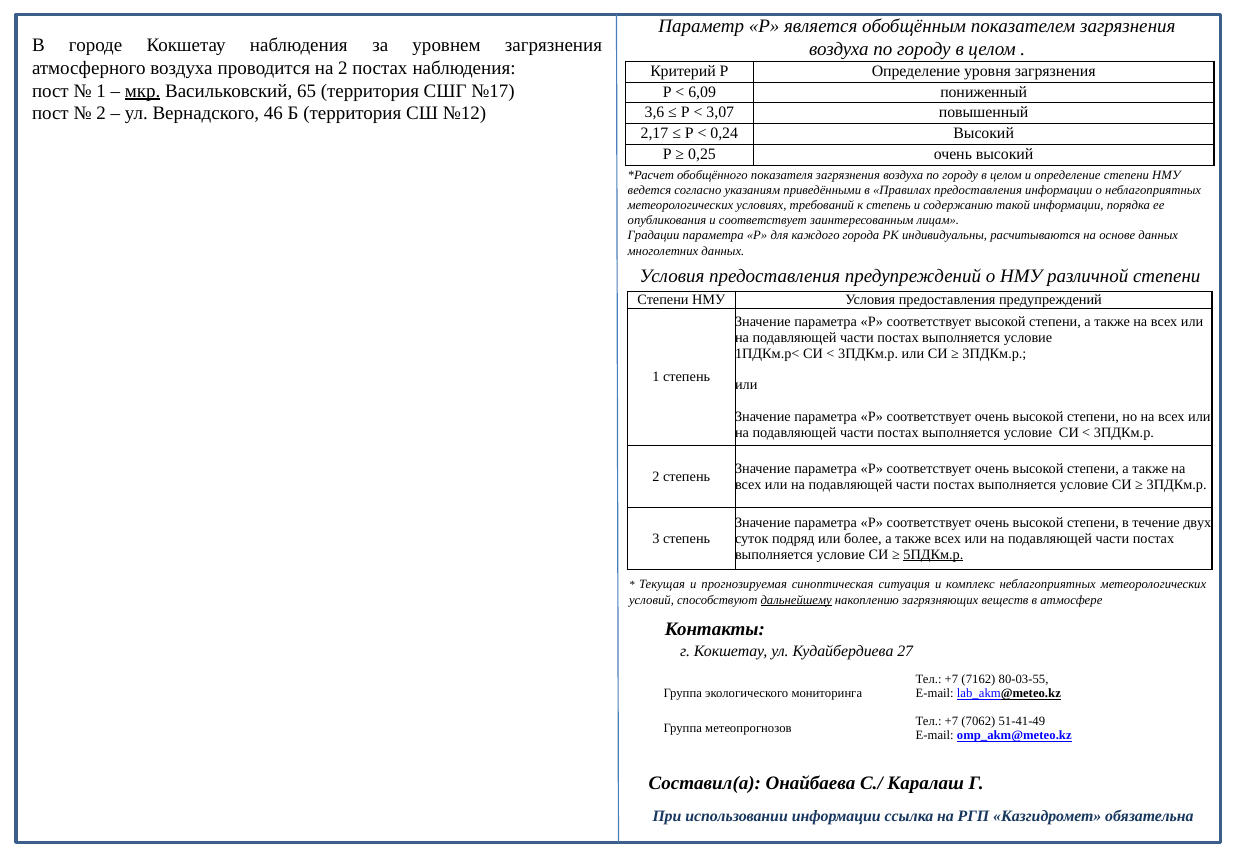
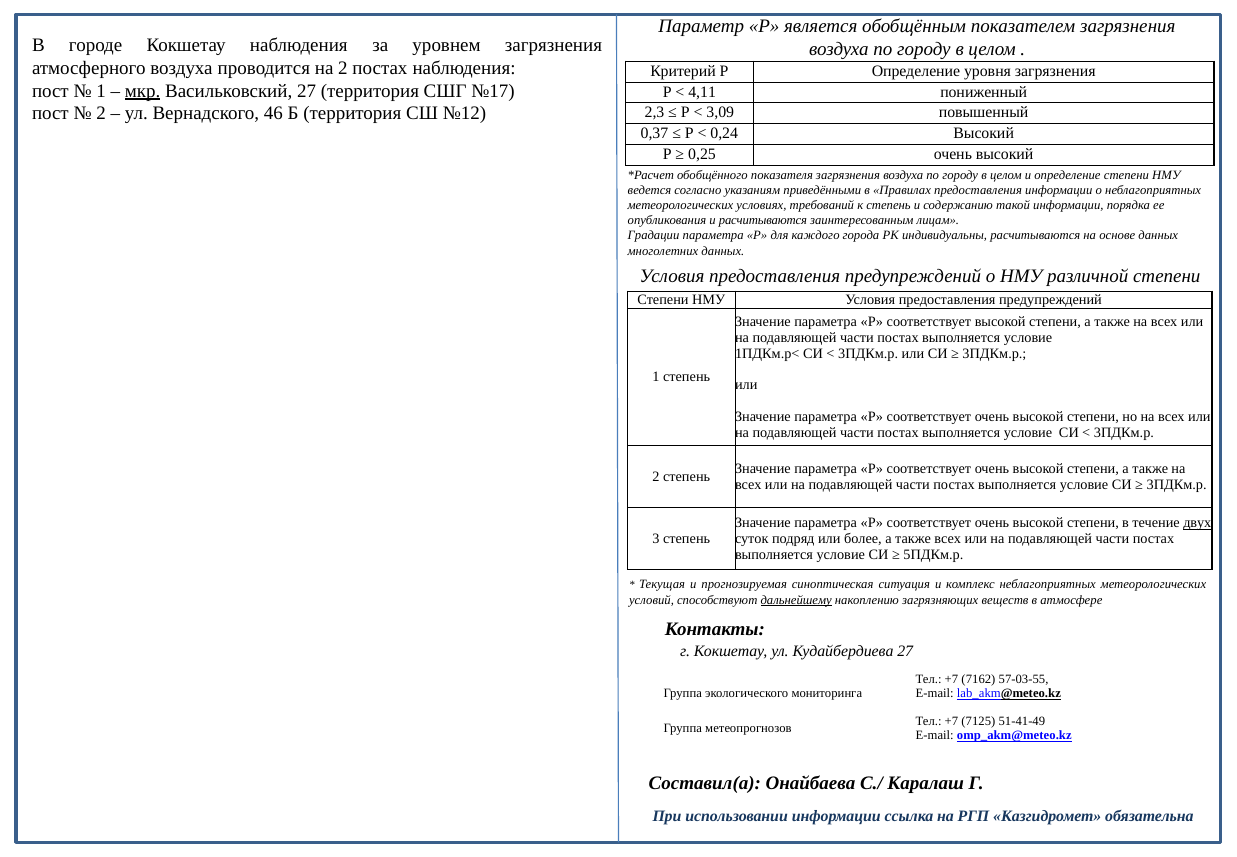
Васильковский 65: 65 -> 27 (307, 91)
6,09: 6,09 -> 4,11 (702, 92)
3,6: 3,6 -> 2,3 (655, 113)
3,07: 3,07 -> 3,09 (720, 113)
2,17: 2,17 -> 0,37 (654, 133)
и соответствует: соответствует -> расчитываются (763, 220)
двух underline: none -> present (1197, 522)
5ПДКм.р underline: present -> none (933, 554)
80-03-55: 80-03-55 -> 57-03-55 (1024, 679)
7062: 7062 -> 7125 (978, 721)
